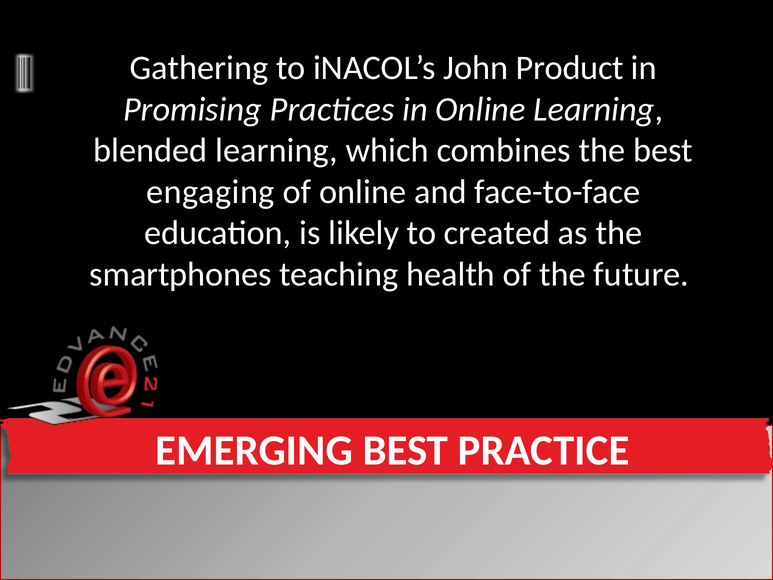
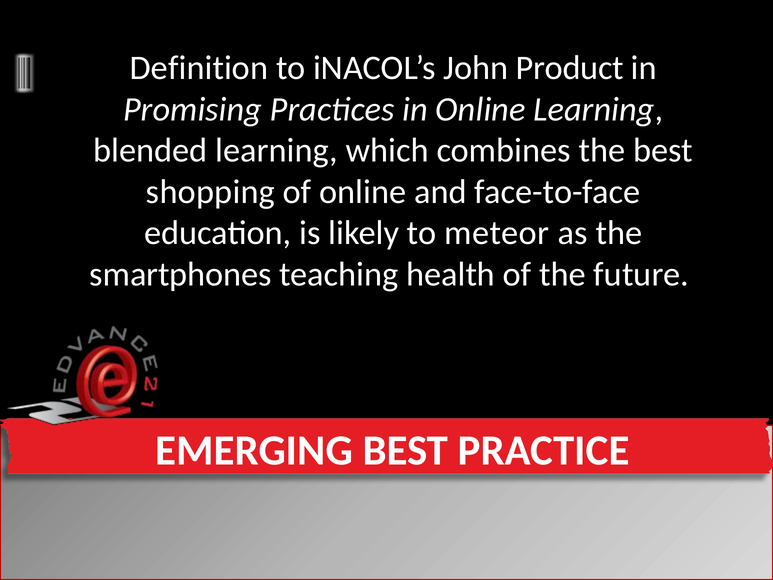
Gathering: Gathering -> Definition (199, 68)
engaging: engaging -> shopping (210, 192)
created: created -> meteor (497, 233)
